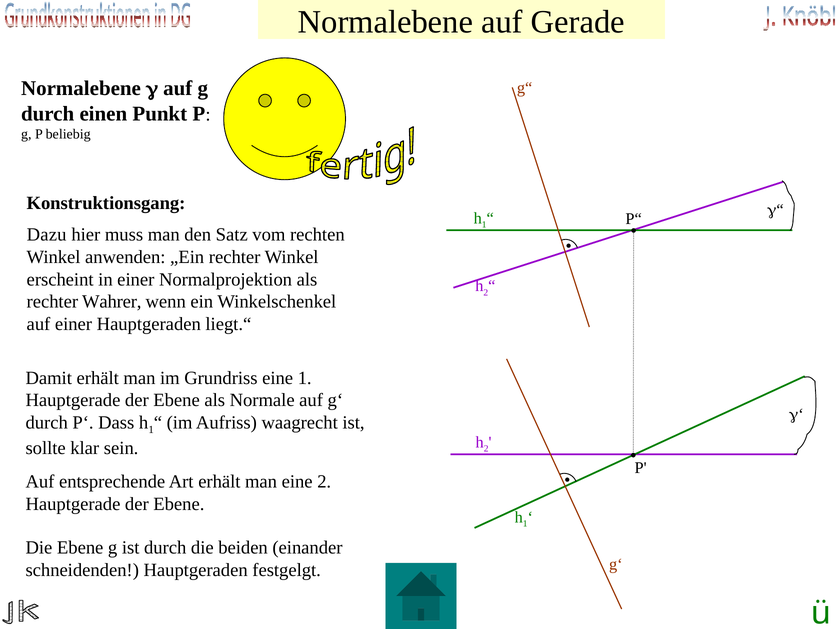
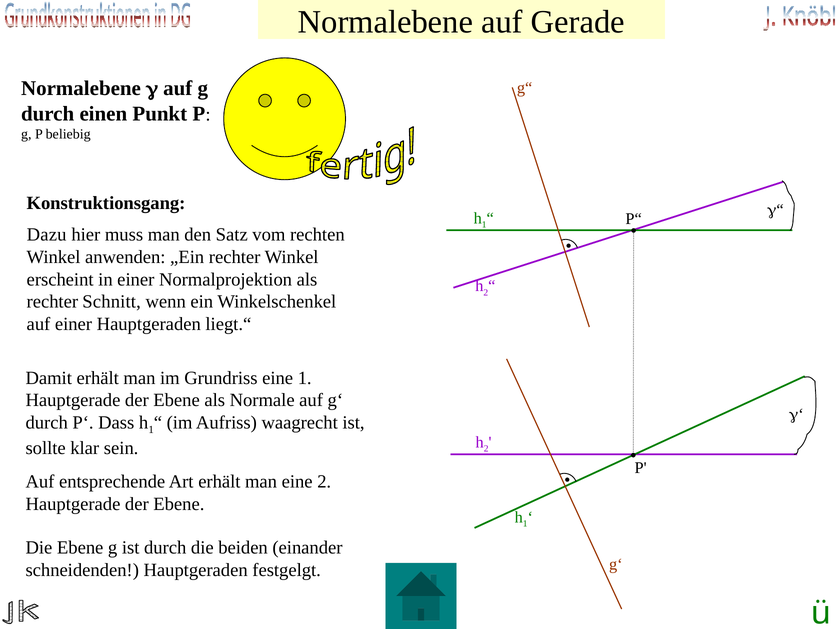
Wahrer: Wahrer -> Schnitt (112, 302)
